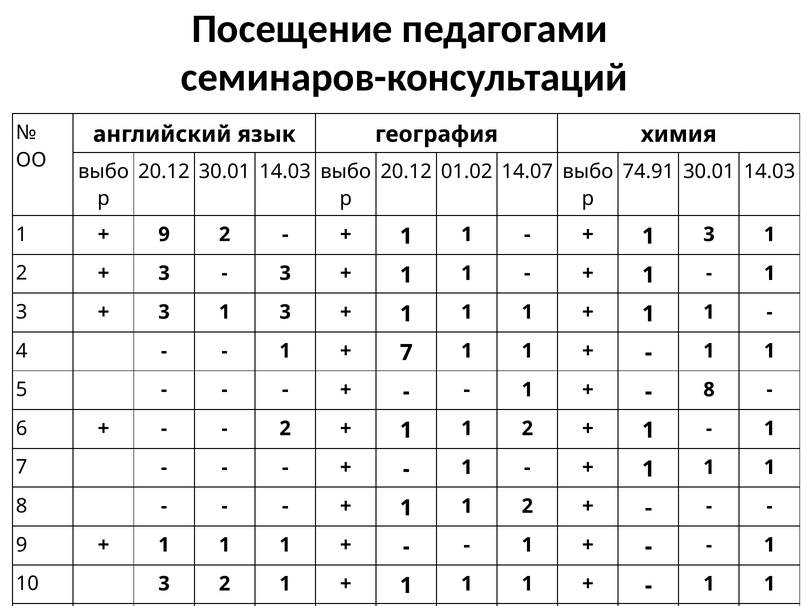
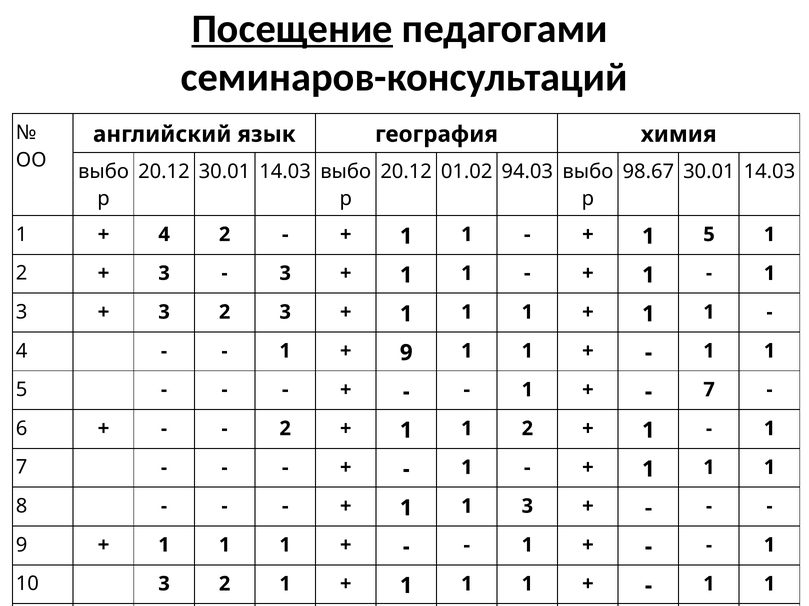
Посещение underline: none -> present (292, 29)
14.07: 14.07 -> 94.03 (527, 172)
74.91: 74.91 -> 98.67 (648, 172)
9: 9 -> 4 (164, 235)
3: 3 -> 5 (709, 235)
1: 1 -> 2 (225, 312)
7: 7 -> 9 (406, 353)
8: 8 -> 7 (709, 390)
2: 2 -> 3 (527, 507)
